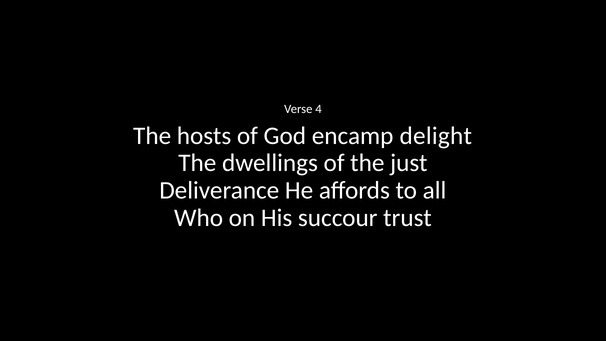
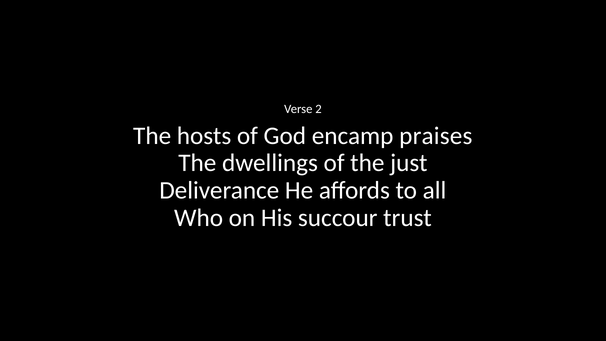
4: 4 -> 2 (319, 109)
delight: delight -> praises (436, 136)
